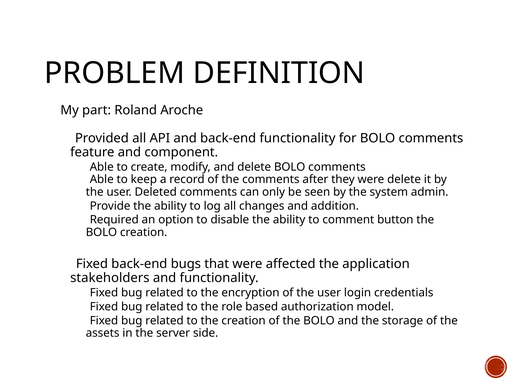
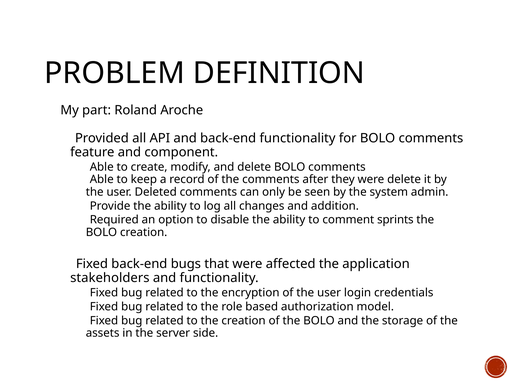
button: button -> sprints (395, 220)
